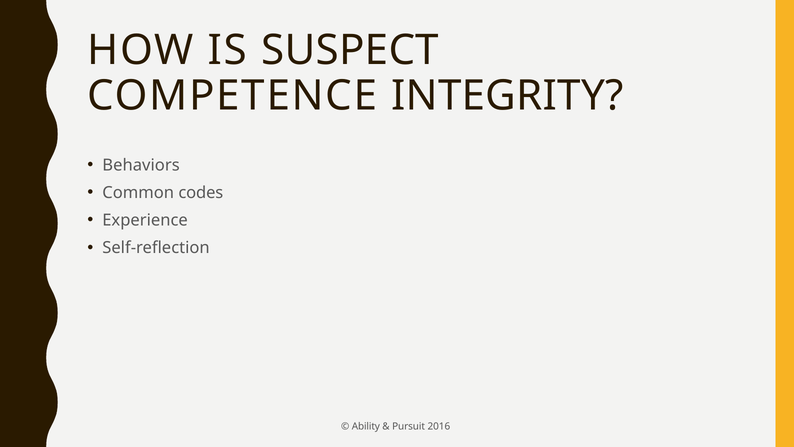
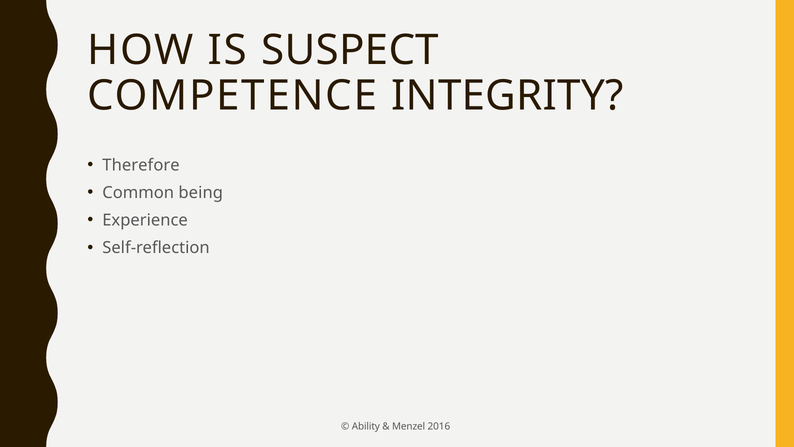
Behaviors: Behaviors -> Therefore (141, 165)
codes: codes -> being (201, 193)
Pursuit: Pursuit -> Menzel (409, 426)
